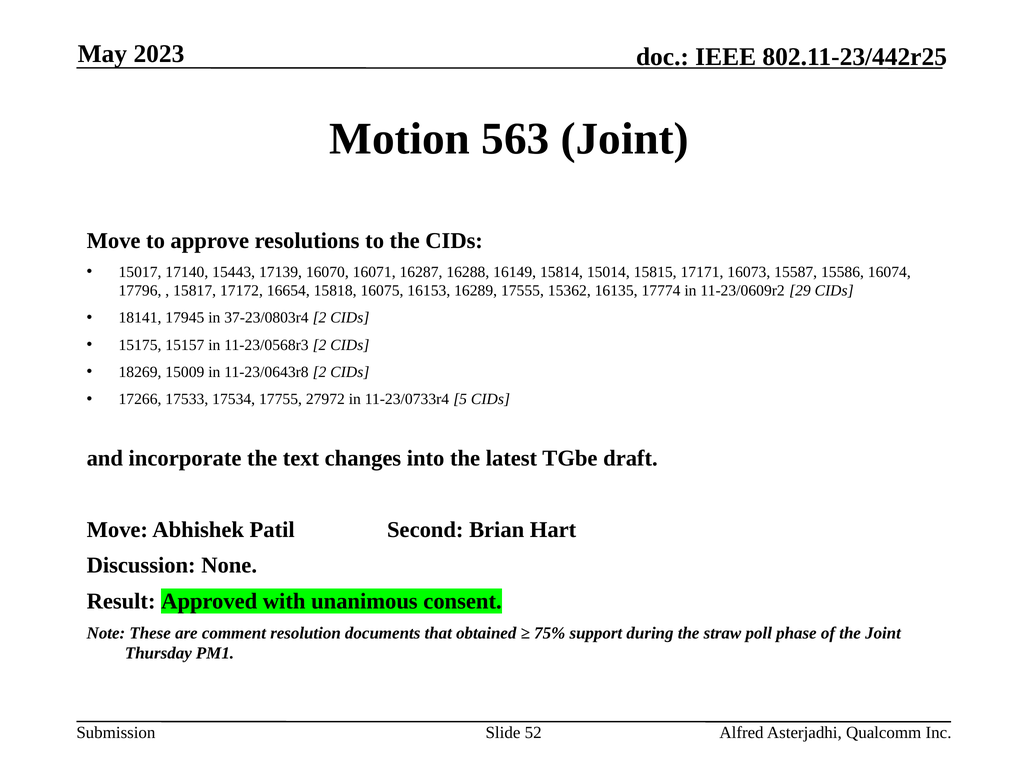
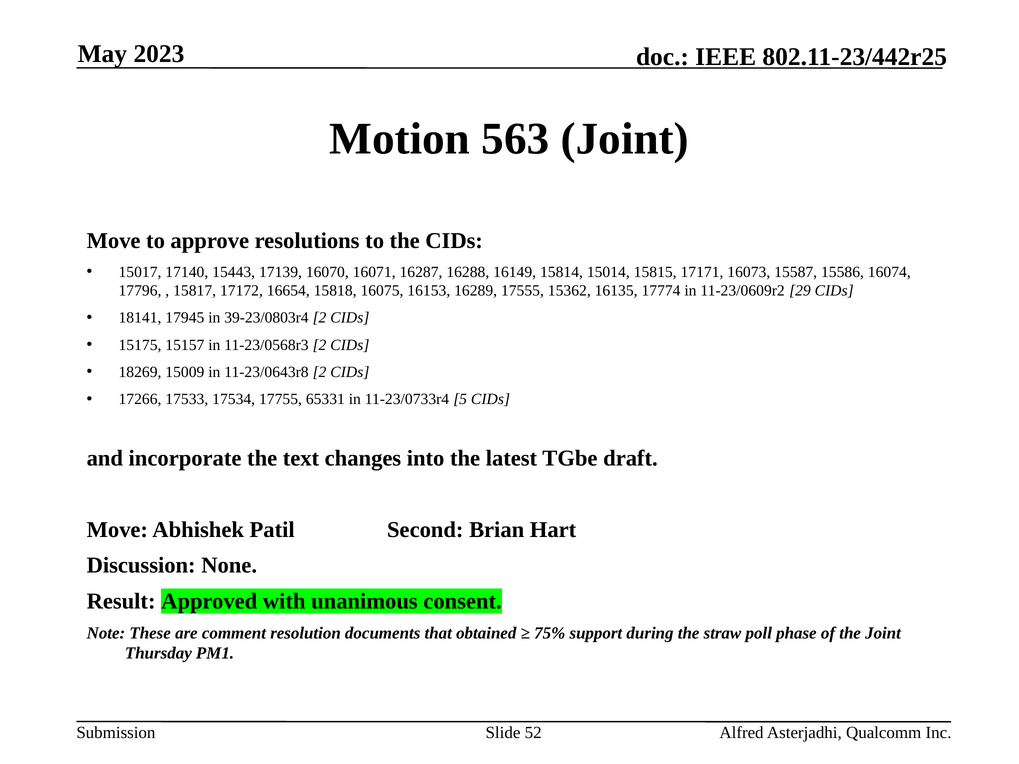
37-23/0803r4: 37-23/0803r4 -> 39-23/0803r4 (266, 318)
27972: 27972 -> 65331 (325, 399)
